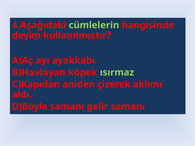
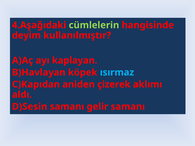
ayakkabı: ayakkabı -> kaplayan (75, 61)
ısırmaz colour: light green -> light blue (117, 73)
D)Böyle: D)Böyle -> D)Sesin (30, 107)
